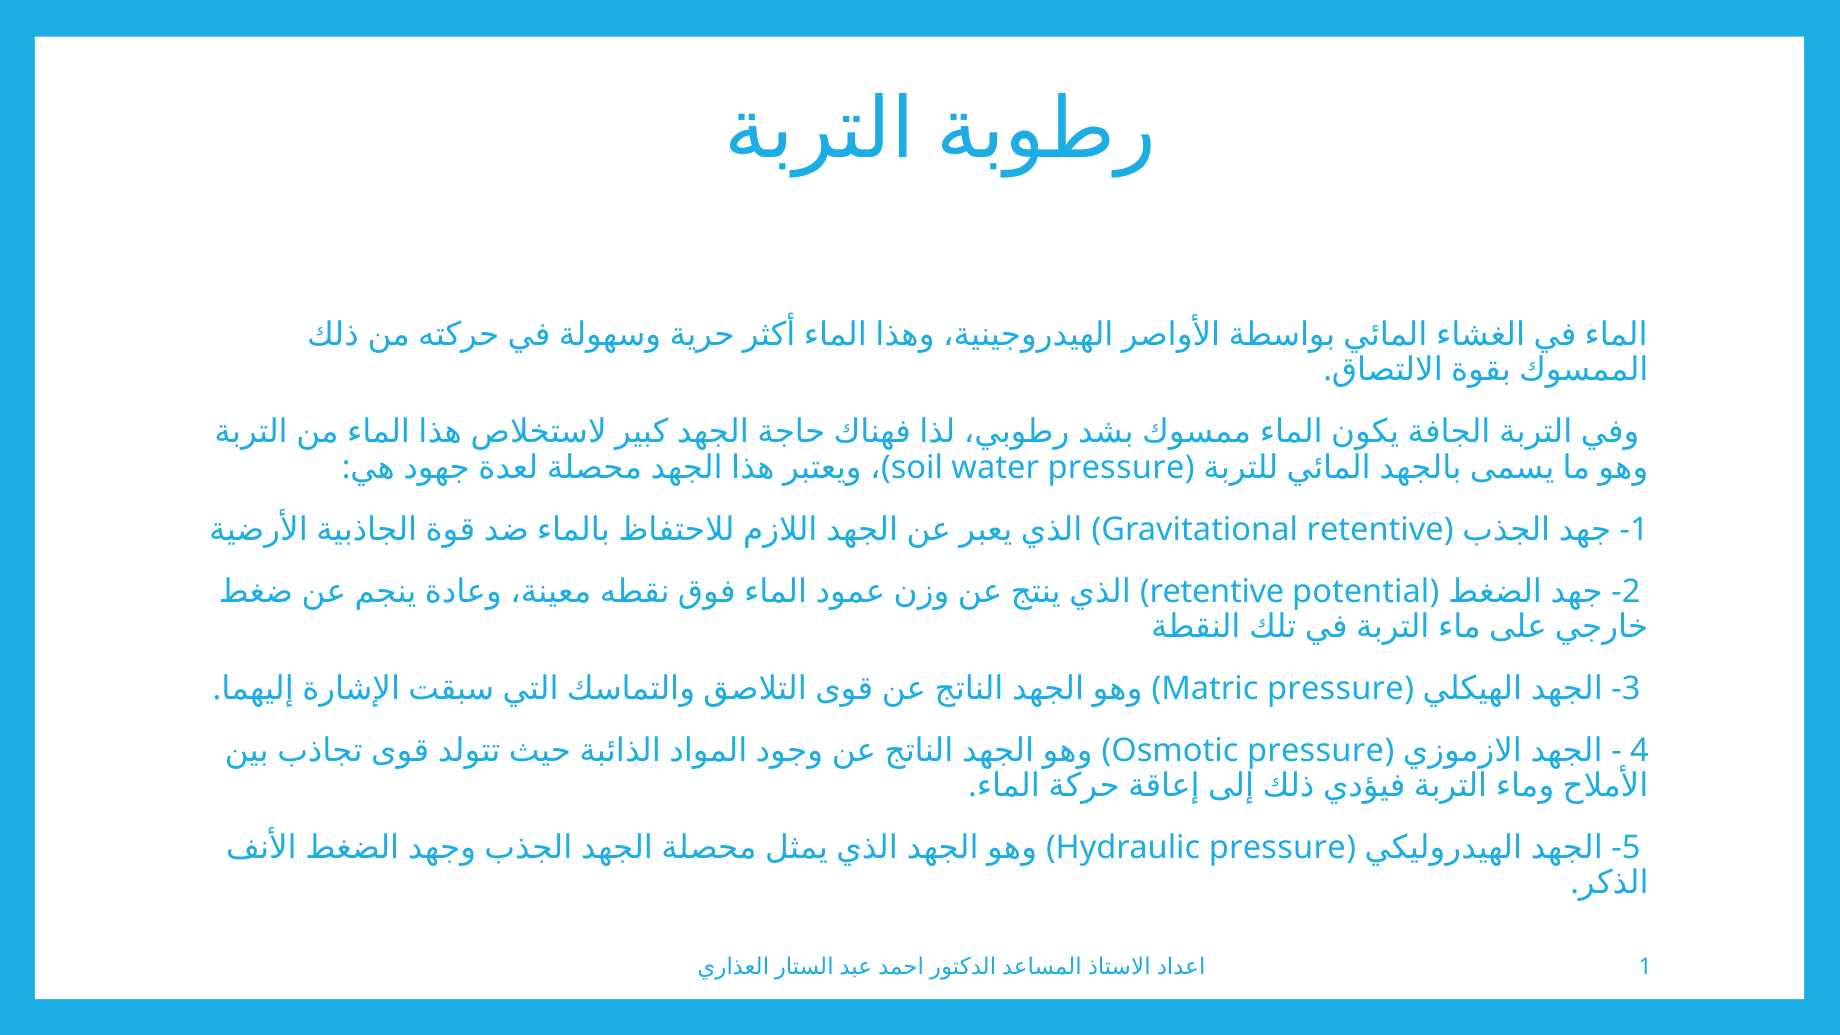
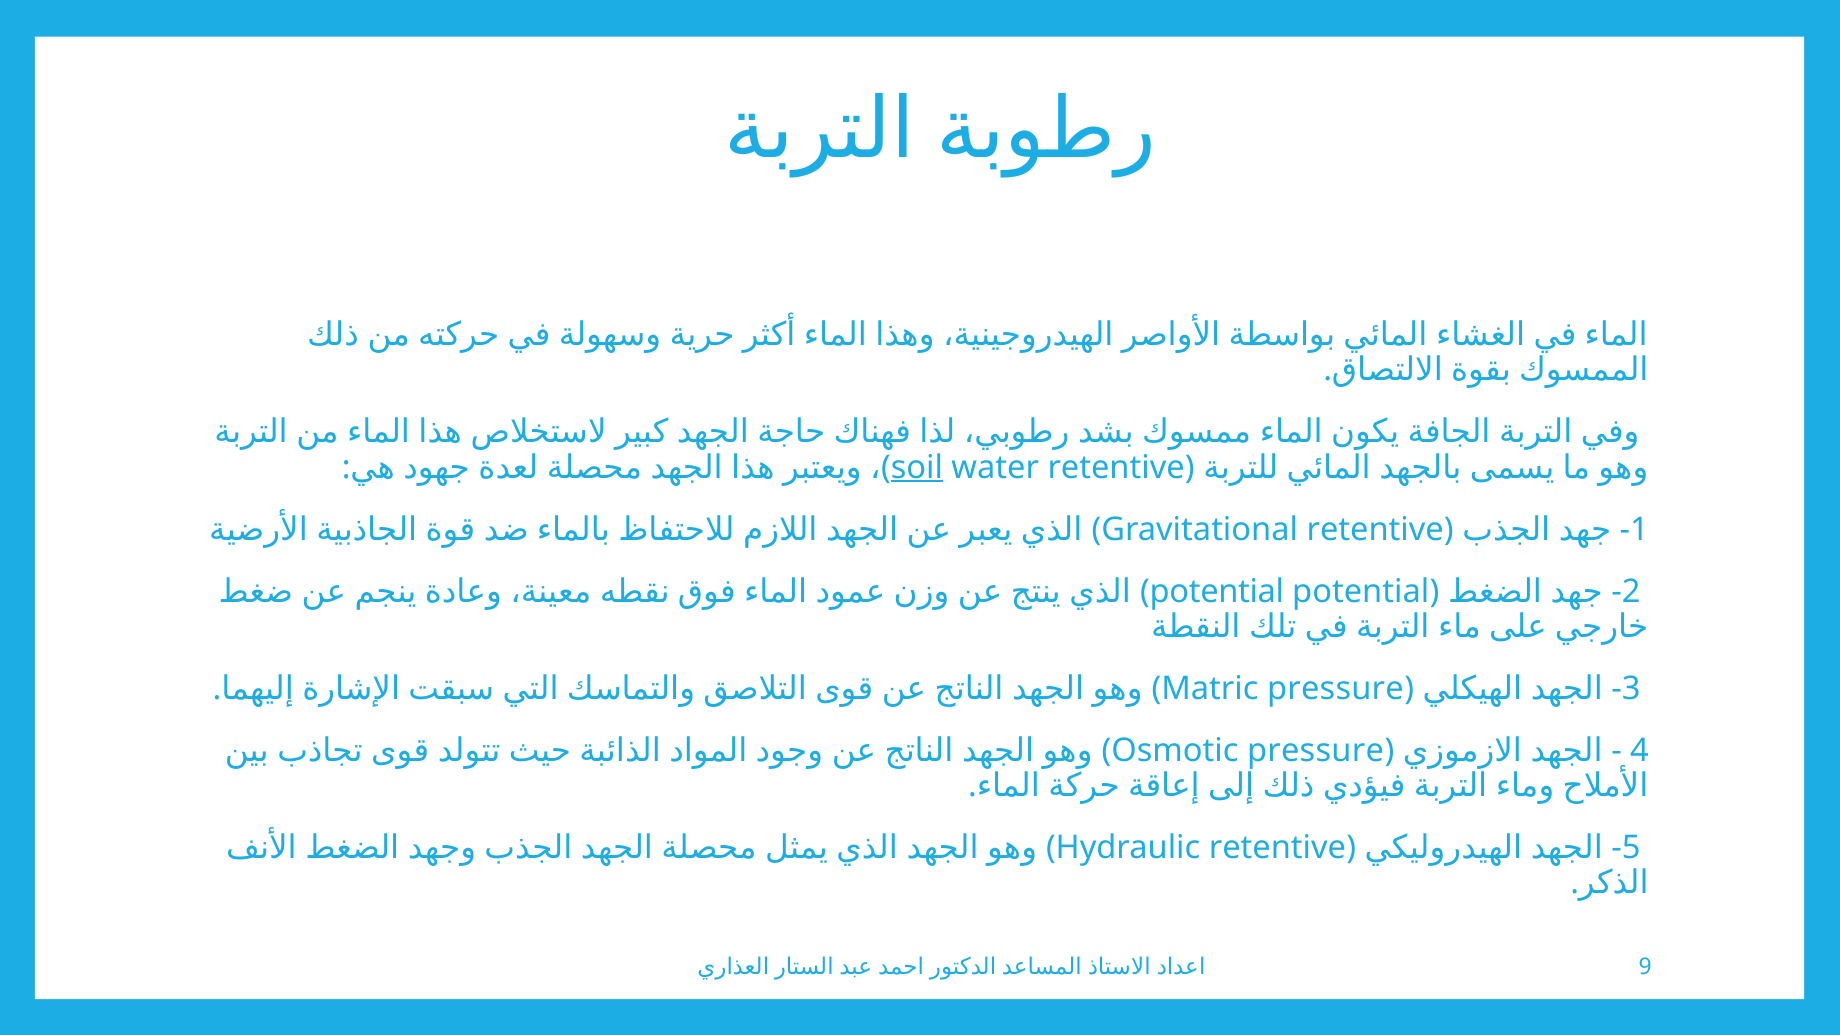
soil underline: none -> present (917, 467)
water pressure: pressure -> retentive (1116, 467)
retentive: retentive -> potential (1217, 591)
Hydraulic pressure: pressure -> retentive (1277, 848)
1: 1 -> 9 (1645, 967)
